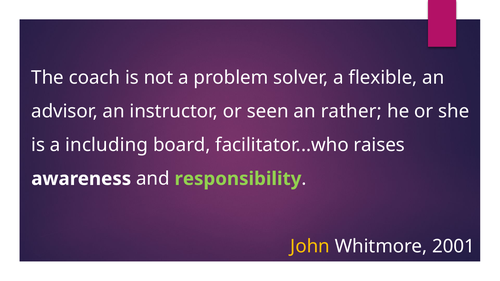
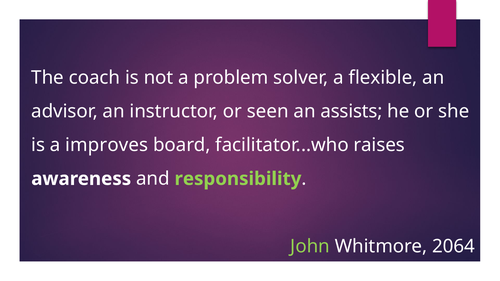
rather: rather -> assists (351, 111)
including: including -> improves (107, 145)
John colour: yellow -> light green (310, 246)
2001: 2001 -> 2064 (454, 246)
